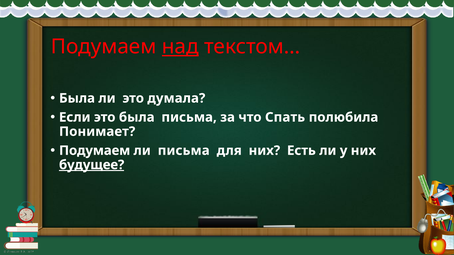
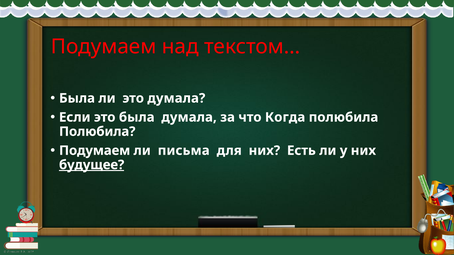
над underline: present -> none (180, 47)
была письма: письма -> думала (189, 117)
Спать: Спать -> Когда (285, 117)
Понимает: Понимает -> Полюбила (97, 132)
